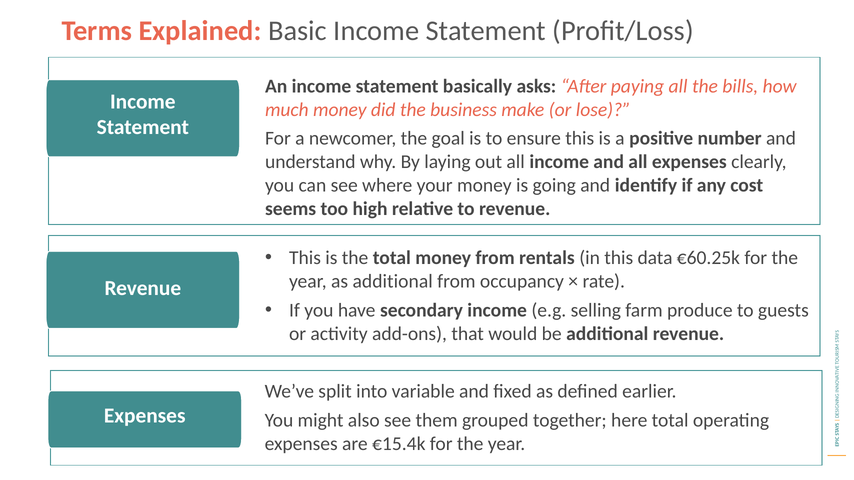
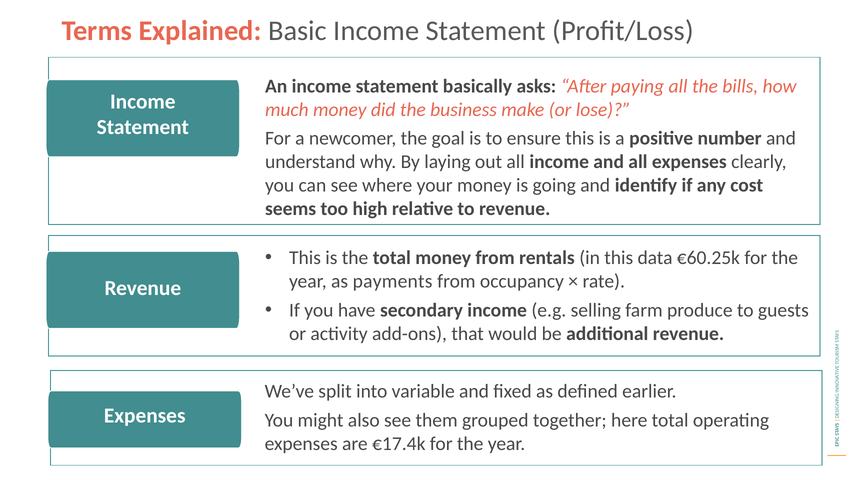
as additional: additional -> payments (393, 282)
€15.4k: €15.4k -> €17.4k (399, 444)
